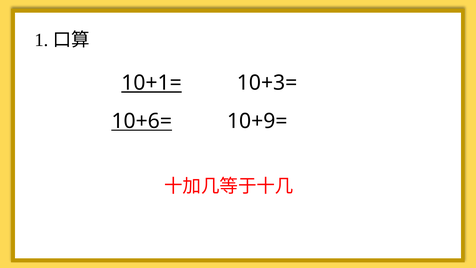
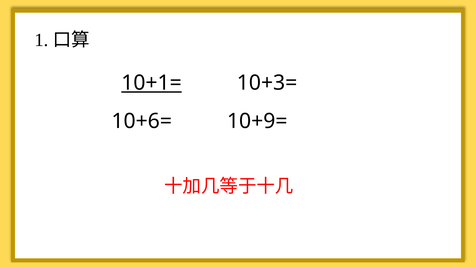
10+6= underline: present -> none (142, 121)
